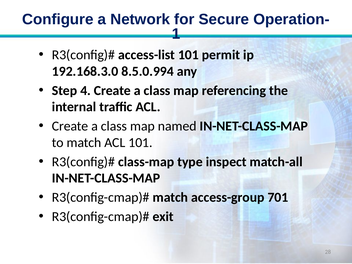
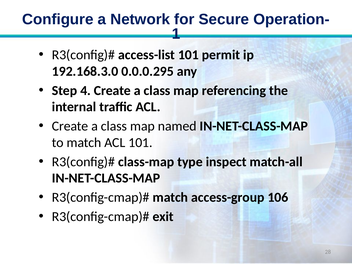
8.5.0.994: 8.5.0.994 -> 0.0.0.295 (148, 71)
701: 701 -> 106 (278, 197)
